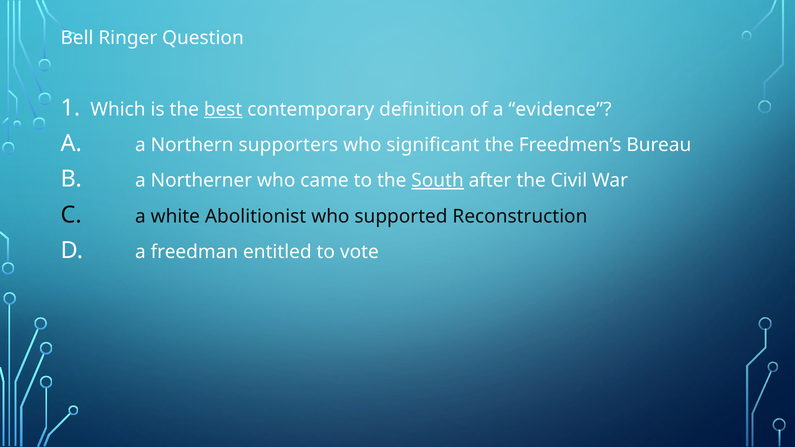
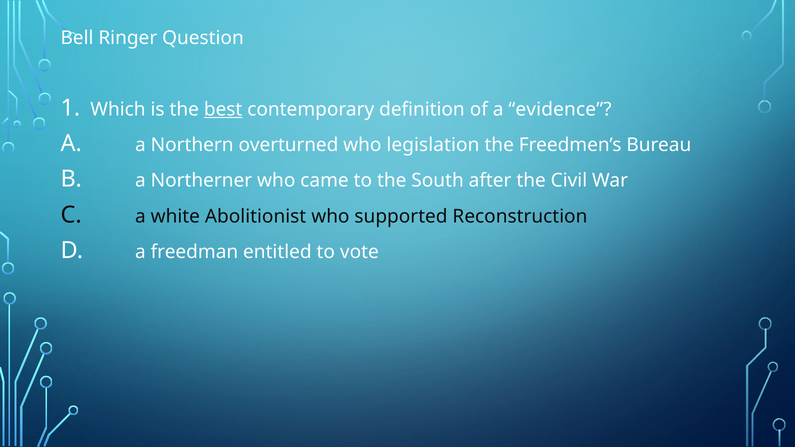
supporters: supporters -> overturned (288, 145)
significant: significant -> legislation (433, 145)
South underline: present -> none (438, 181)
